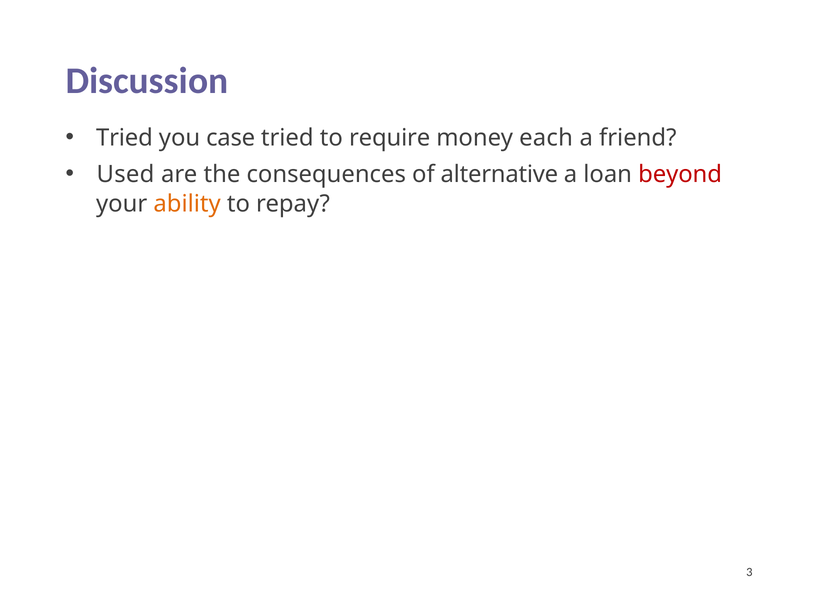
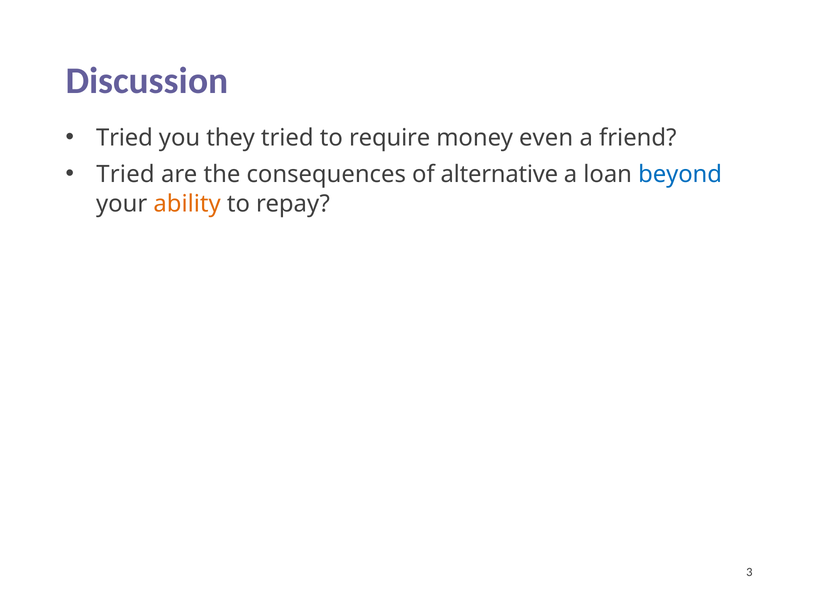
case: case -> they (231, 138)
each: each -> even (546, 138)
Used: Used -> Tried (125, 174)
beyond colour: red -> blue (680, 174)
